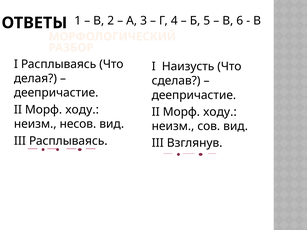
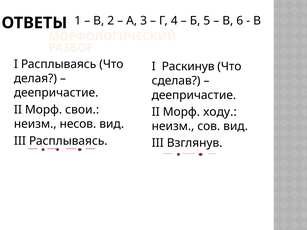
Наизусть: Наизусть -> Раскинув (188, 67)
ходу: ходу -> свои (82, 110)
